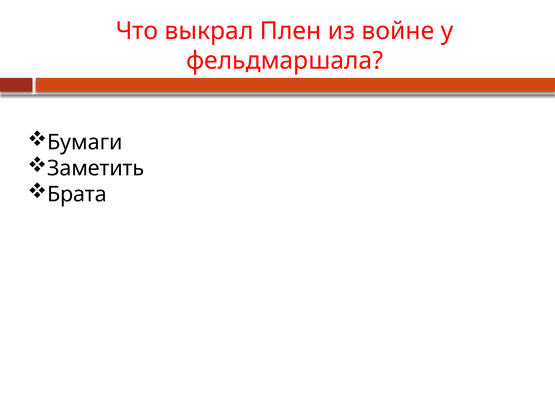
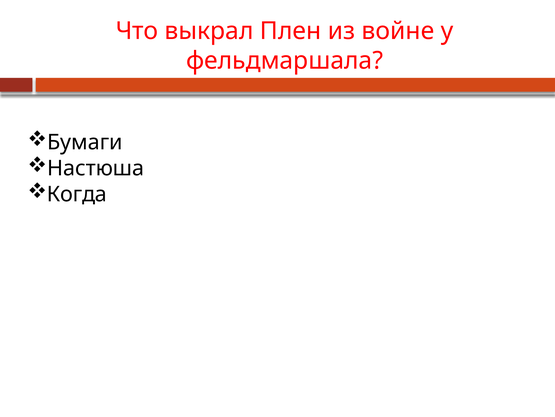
Заметить: Заметить -> Настюша (96, 168)
Брата: Брата -> Когда (77, 194)
